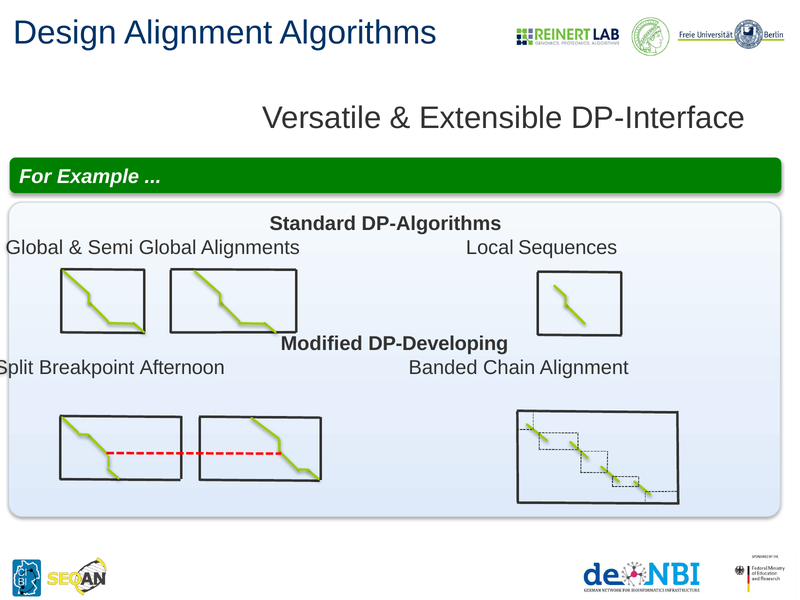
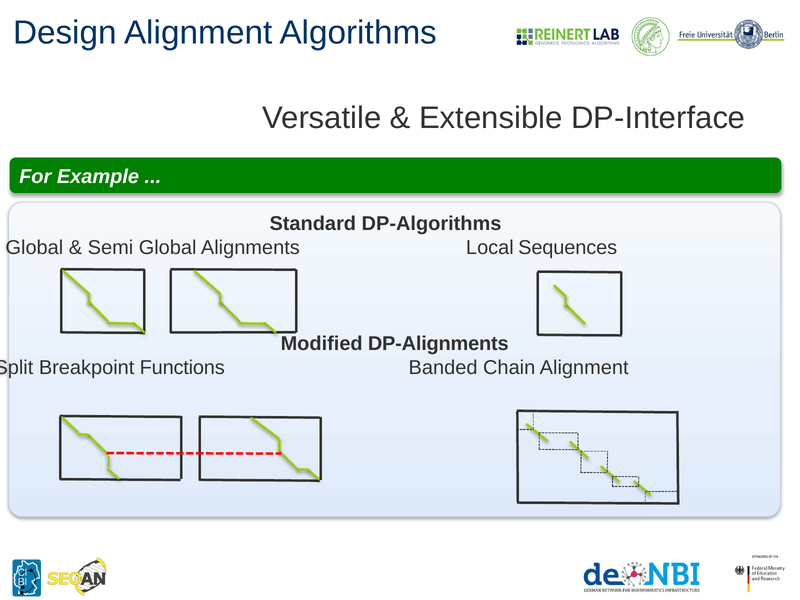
DP-Developing: DP-Developing -> DP-Alignments (438, 343)
Afternoon: Afternoon -> Functions (182, 367)
